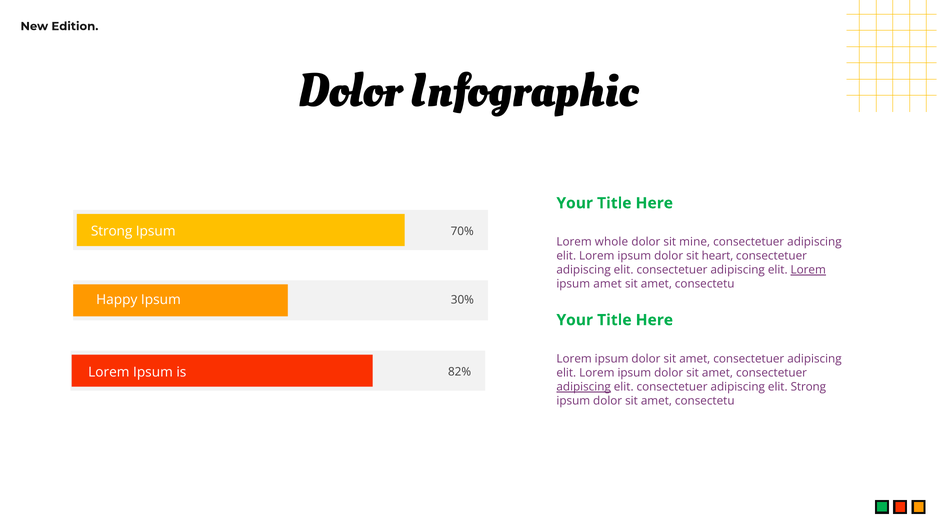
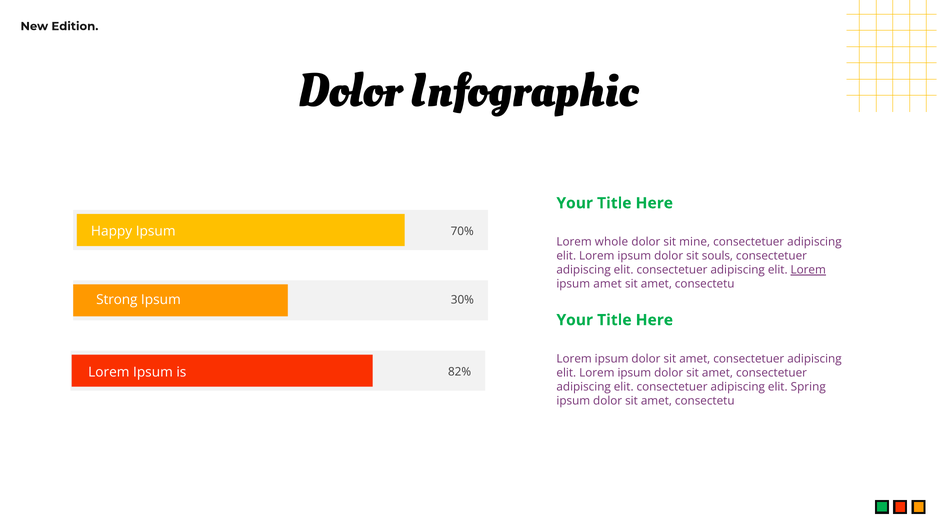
Strong: Strong -> Happy (112, 231)
heart: heart -> souls (717, 256)
Happy: Happy -> Strong (117, 300)
adipiscing underline: present -> none (584, 387)
elit Strong: Strong -> Spring (808, 387)
